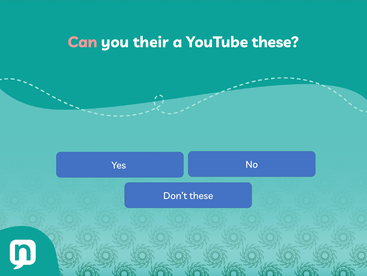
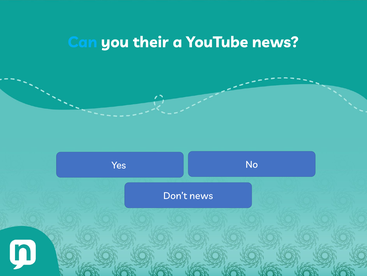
Can colour: pink -> light blue (83, 42)
YouTube these: these -> news (276, 42)
Don’t these: these -> news (201, 195)
